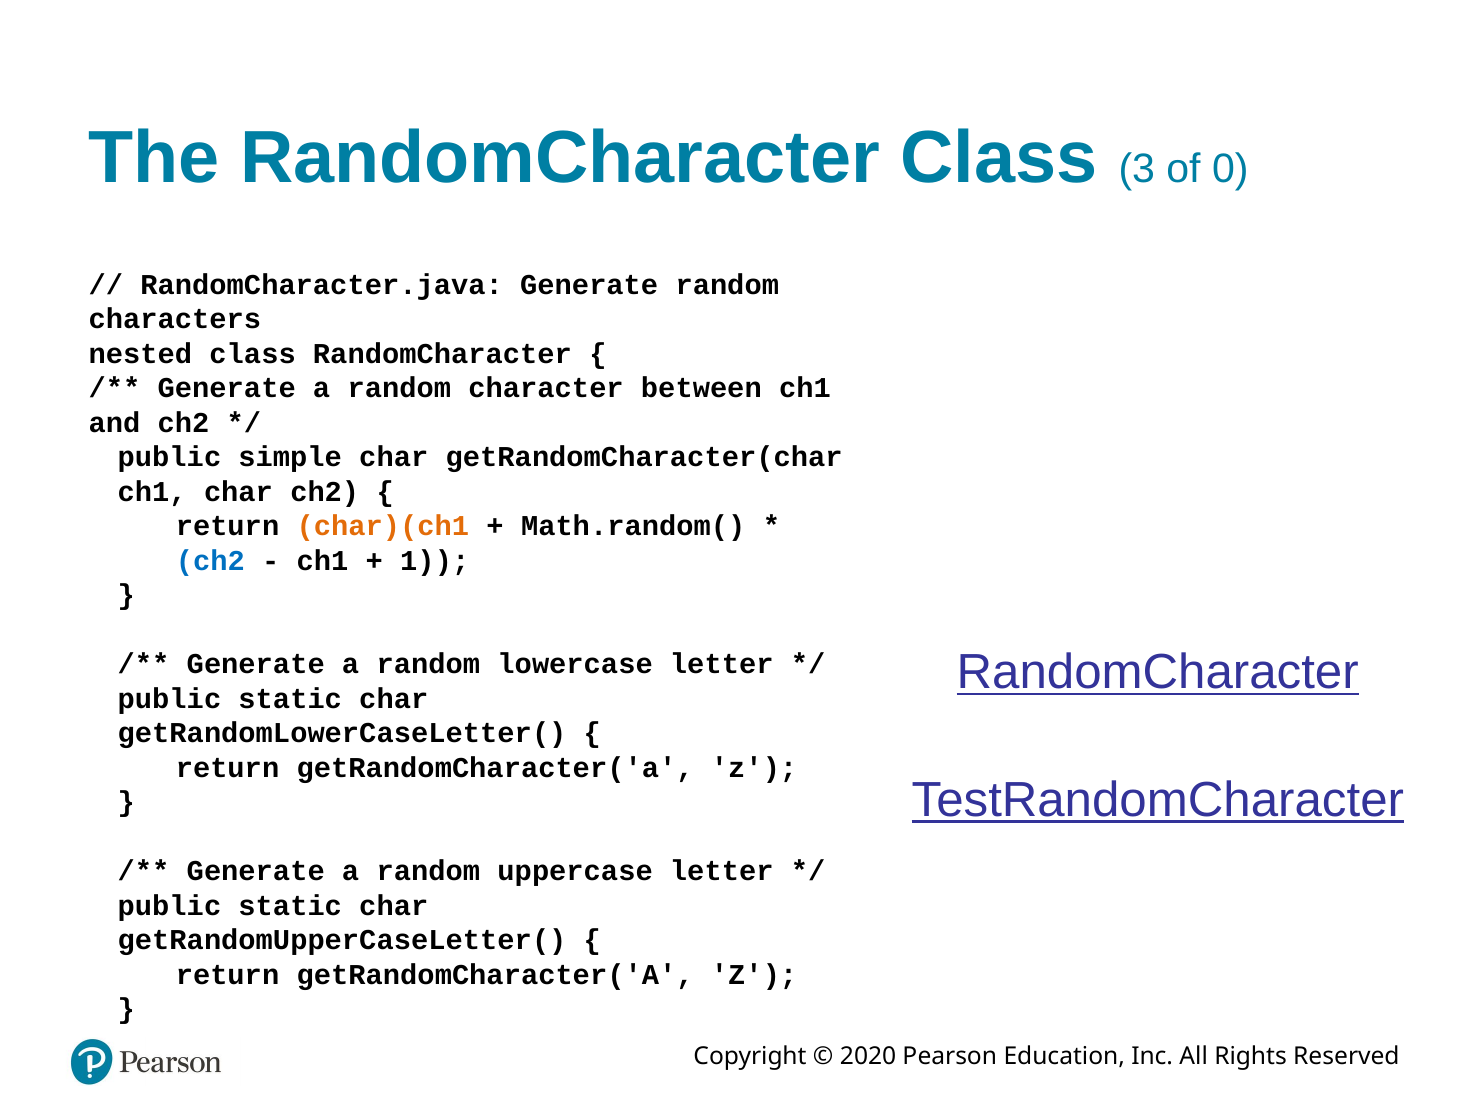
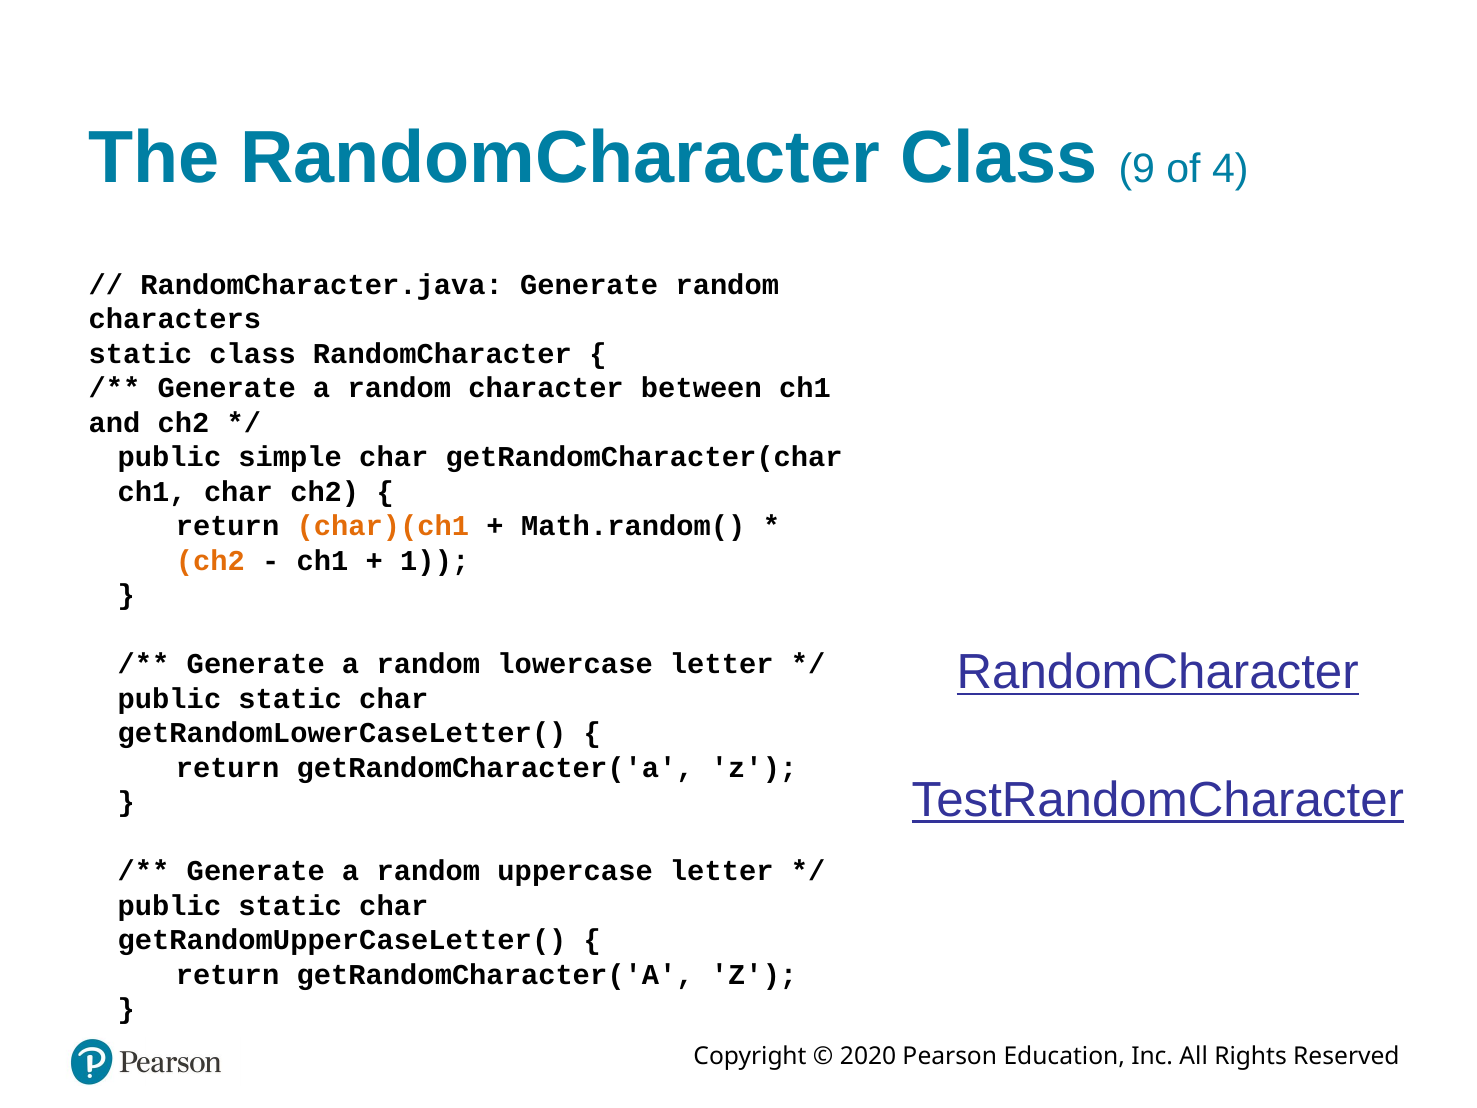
3: 3 -> 9 (1137, 169)
0: 0 -> 4 (1230, 169)
nested: nested -> static (140, 354)
ch2 colour: blue -> orange (210, 561)
